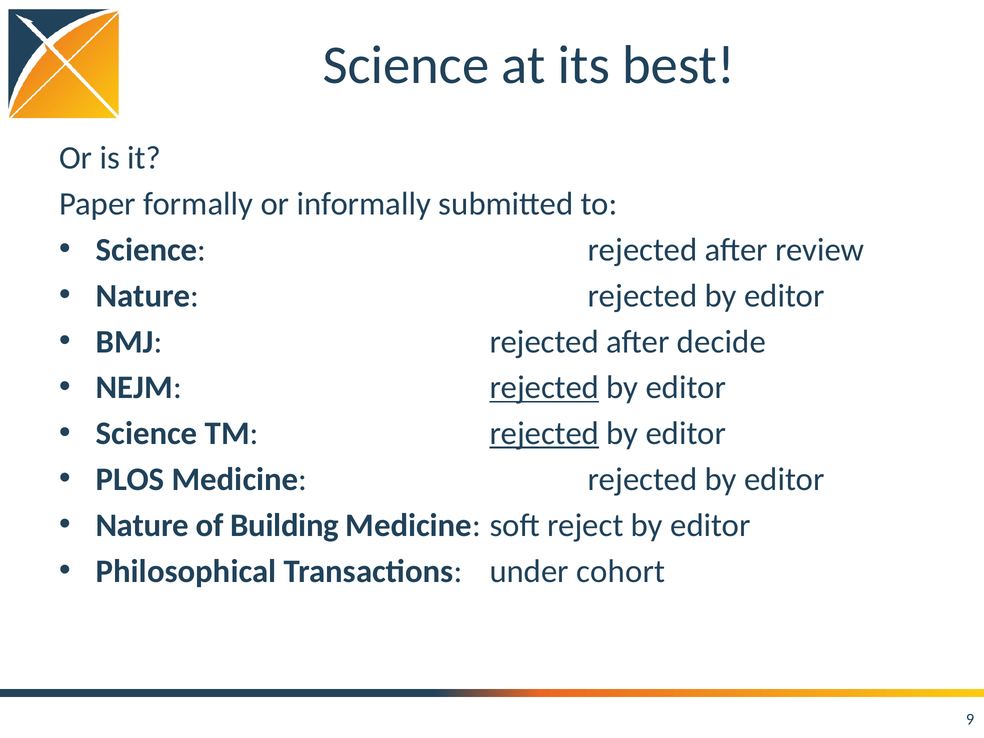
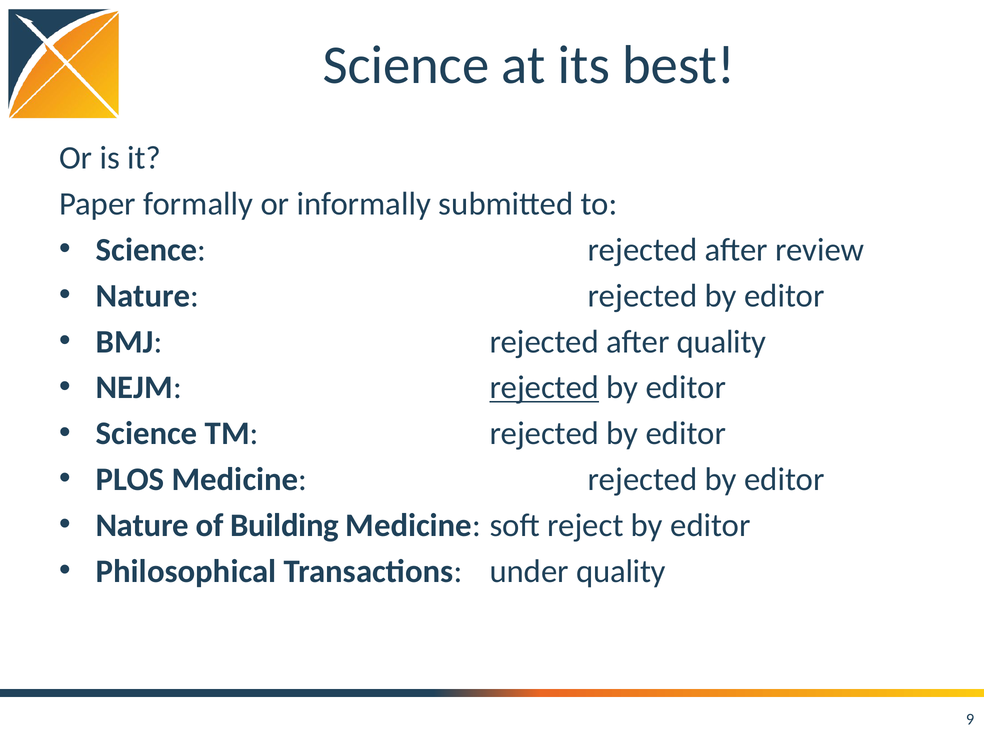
after decide: decide -> quality (722, 342)
rejected underline: present -> none (544, 434)
under cohort: cohort -> quality (621, 571)
